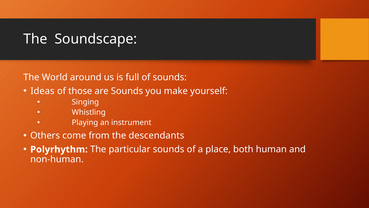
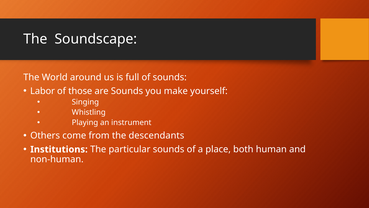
Ideas: Ideas -> Labor (43, 91)
Polyrhythm: Polyrhythm -> Institutions (59, 149)
